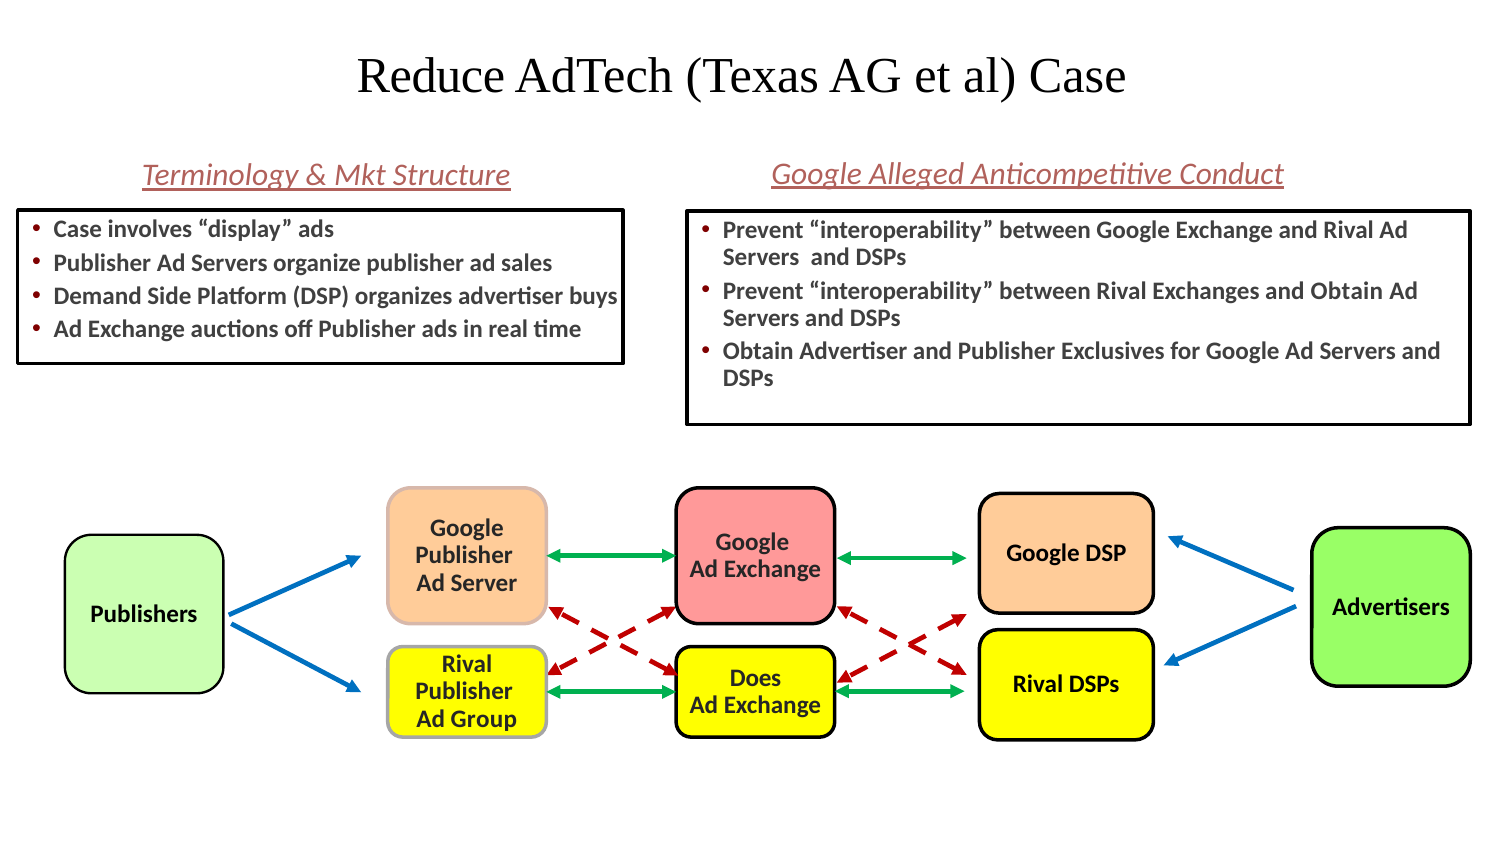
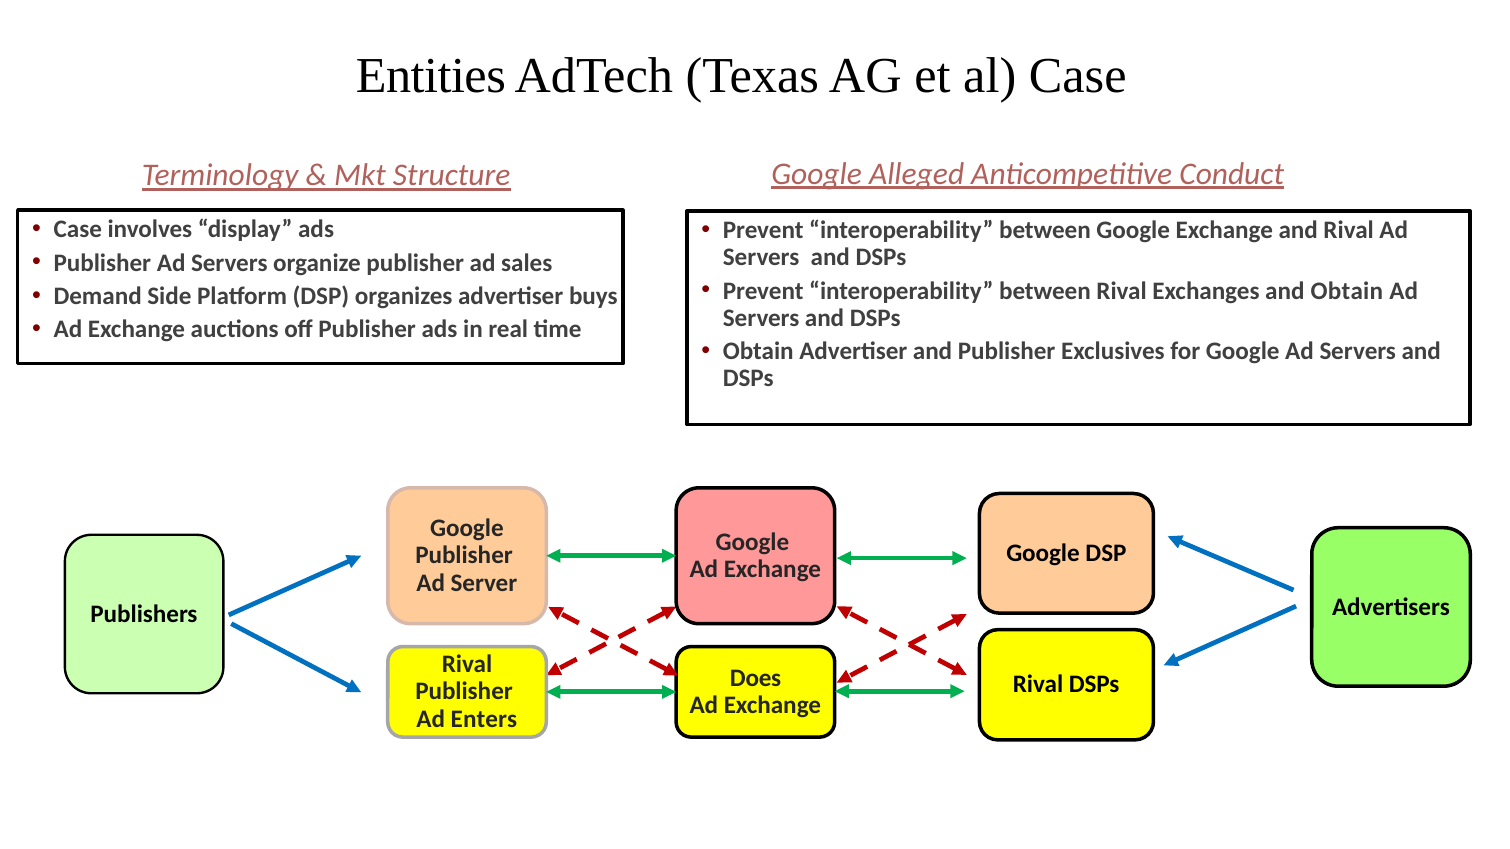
Reduce: Reduce -> Entities (431, 76)
Group: Group -> Enters (484, 719)
